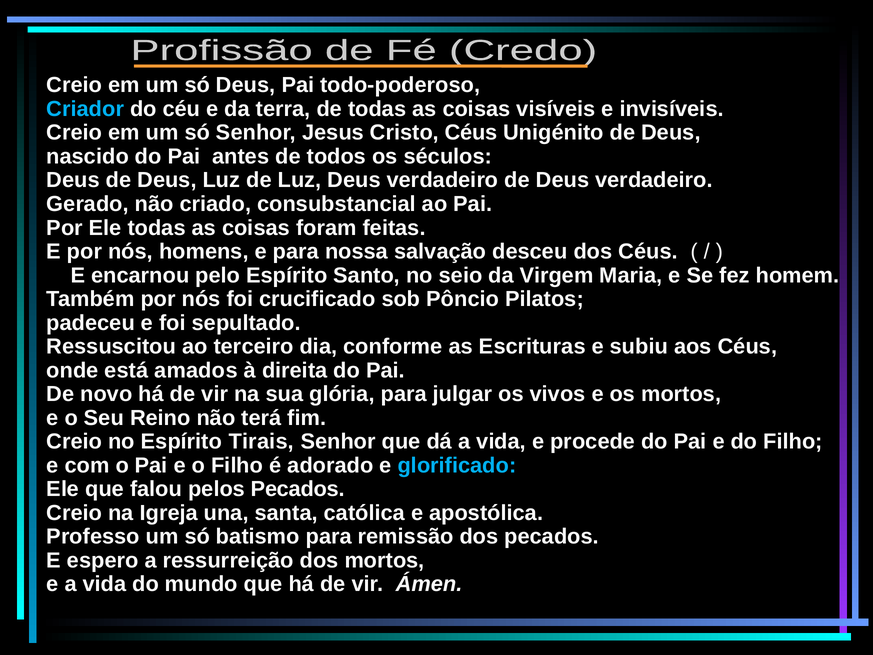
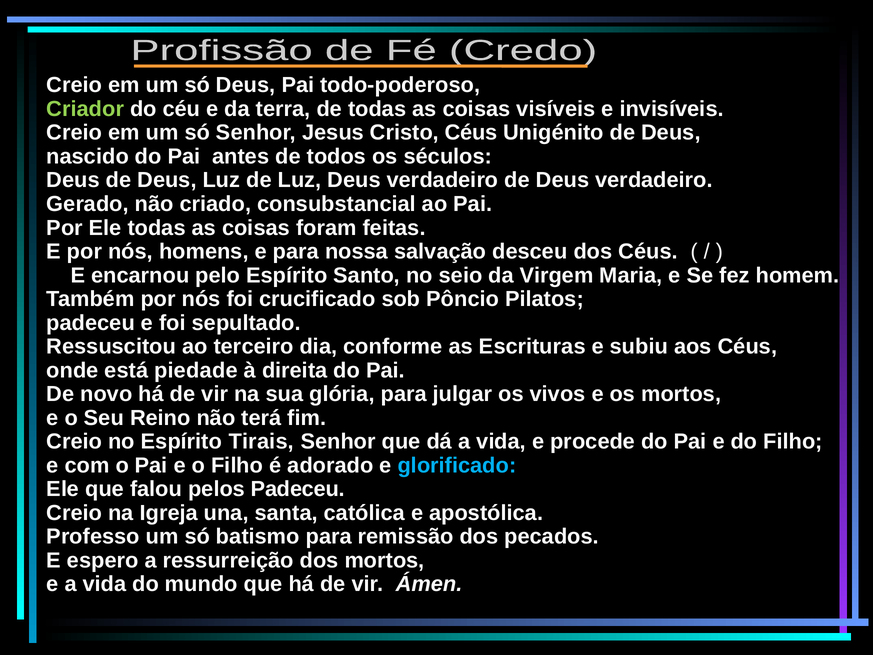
Criador colour: light blue -> light green (85, 109)
amados: amados -> piedade (196, 370)
pelos Pecados: Pecados -> Padeceu (298, 489)
